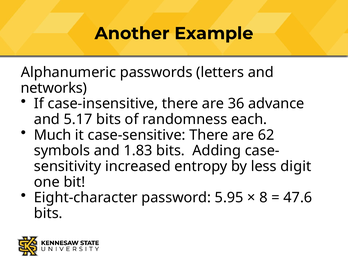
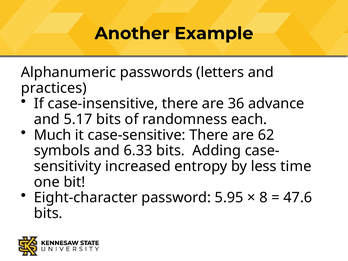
networks: networks -> practices (54, 88)
1.83: 1.83 -> 6.33 (138, 151)
digit: digit -> time (296, 166)
